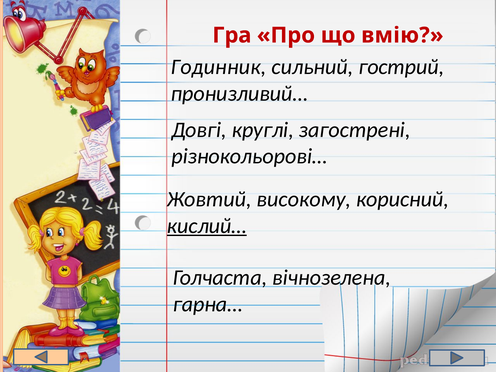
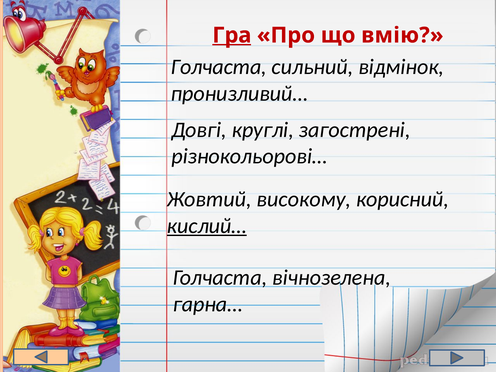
Гра underline: none -> present (232, 35)
Годинник: Годинник -> Голчаста (219, 67)
гострий: гострий -> відмінок (401, 67)
